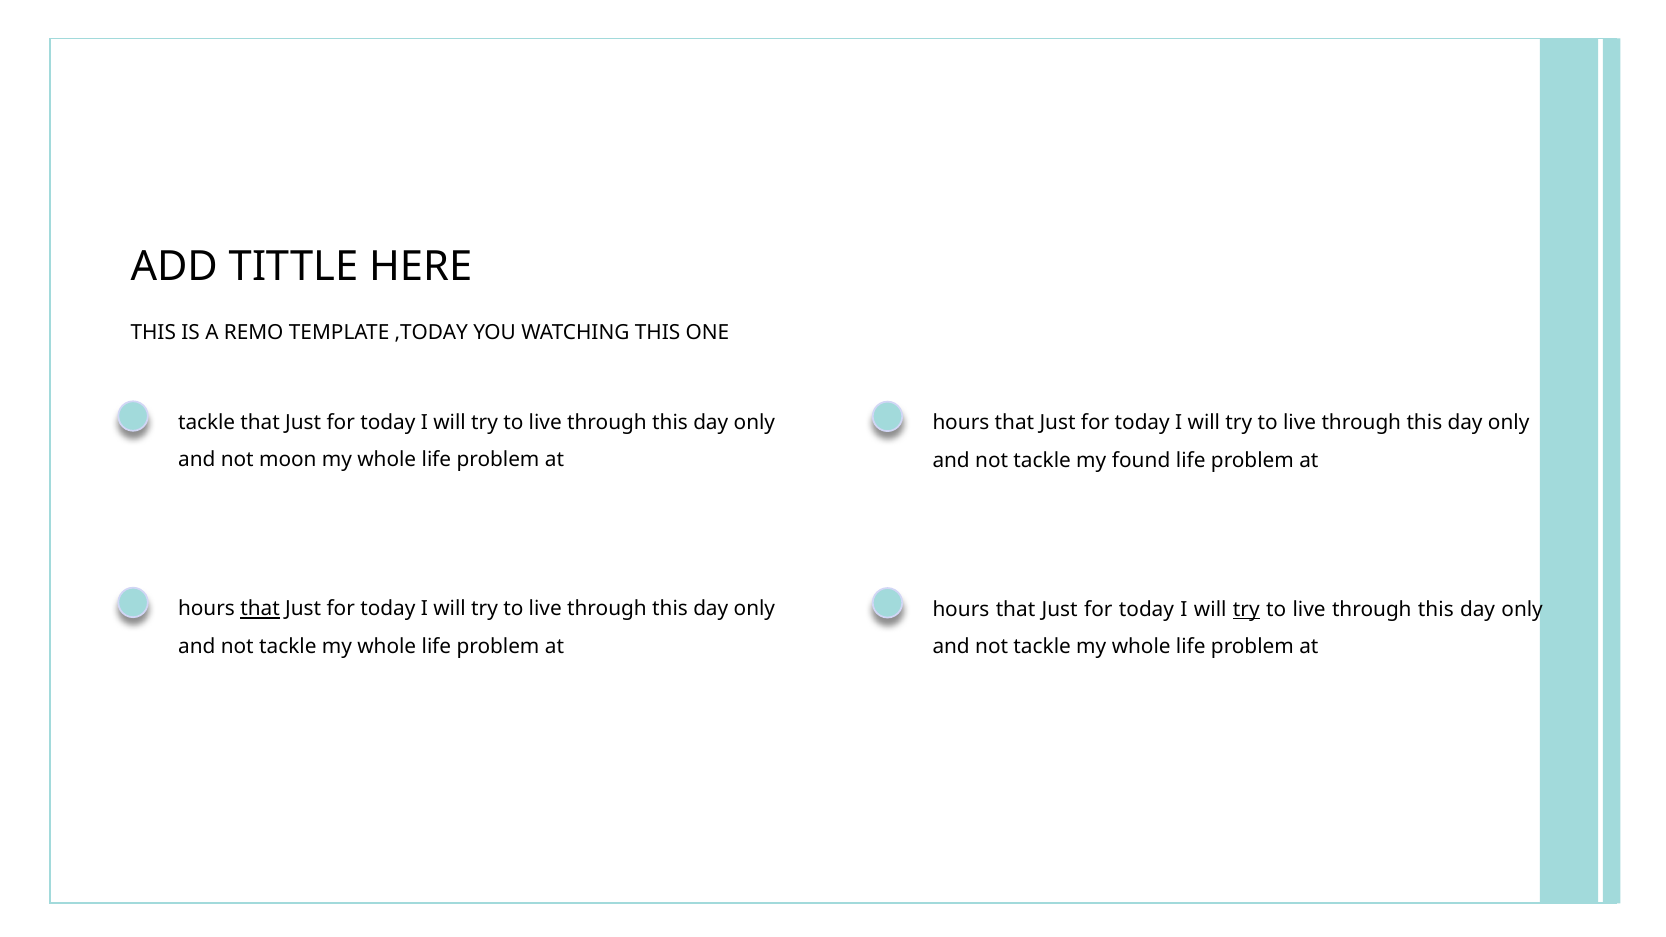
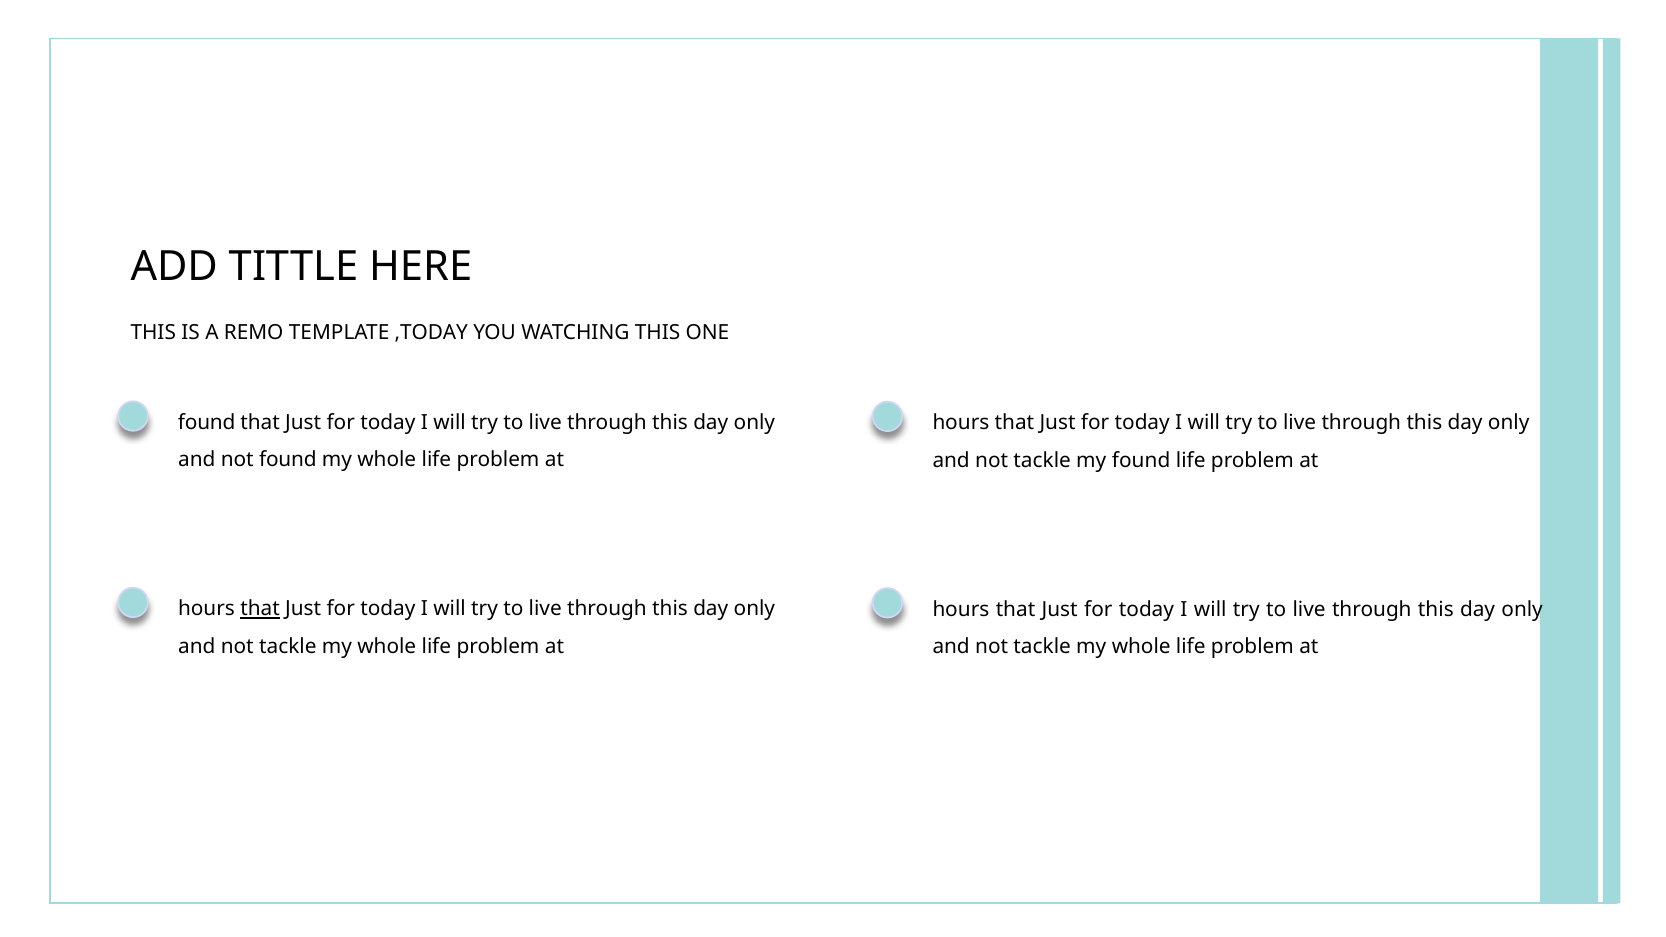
tackle: tackle -> found (207, 423)
not moon: moon -> found (288, 460)
try underline: present -> none (1246, 609)
